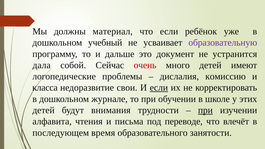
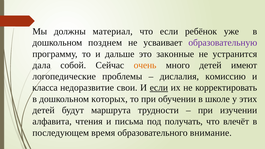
учебный: учебный -> позднем (105, 43)
документ: документ -> законные (175, 54)
очень colour: red -> orange (145, 65)
журнале: журнале -> которых (109, 99)
внимания: внимания -> маршрута (111, 110)
при underline: present -> none (205, 110)
переводе: переводе -> получать (184, 122)
занятости: занятости -> внимание (211, 133)
